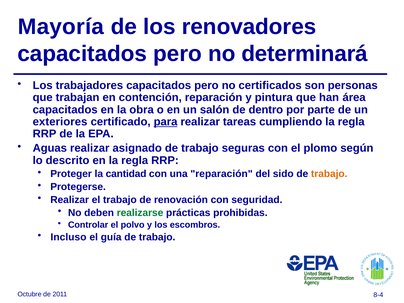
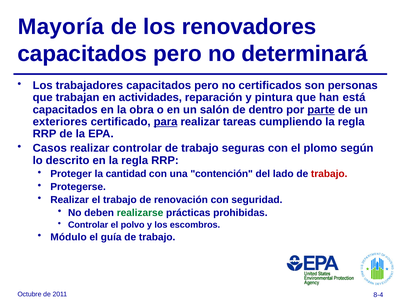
contención: contención -> actividades (150, 98)
área: área -> está (354, 98)
parte underline: none -> present (321, 110)
Aguas: Aguas -> Casos (50, 148)
realizar asignado: asignado -> controlar (137, 148)
una reparación: reparación -> contención (222, 174)
sido: sido -> lado (283, 174)
trabajo colour: orange -> red (329, 174)
Incluso: Incluso -> Módulo (69, 237)
